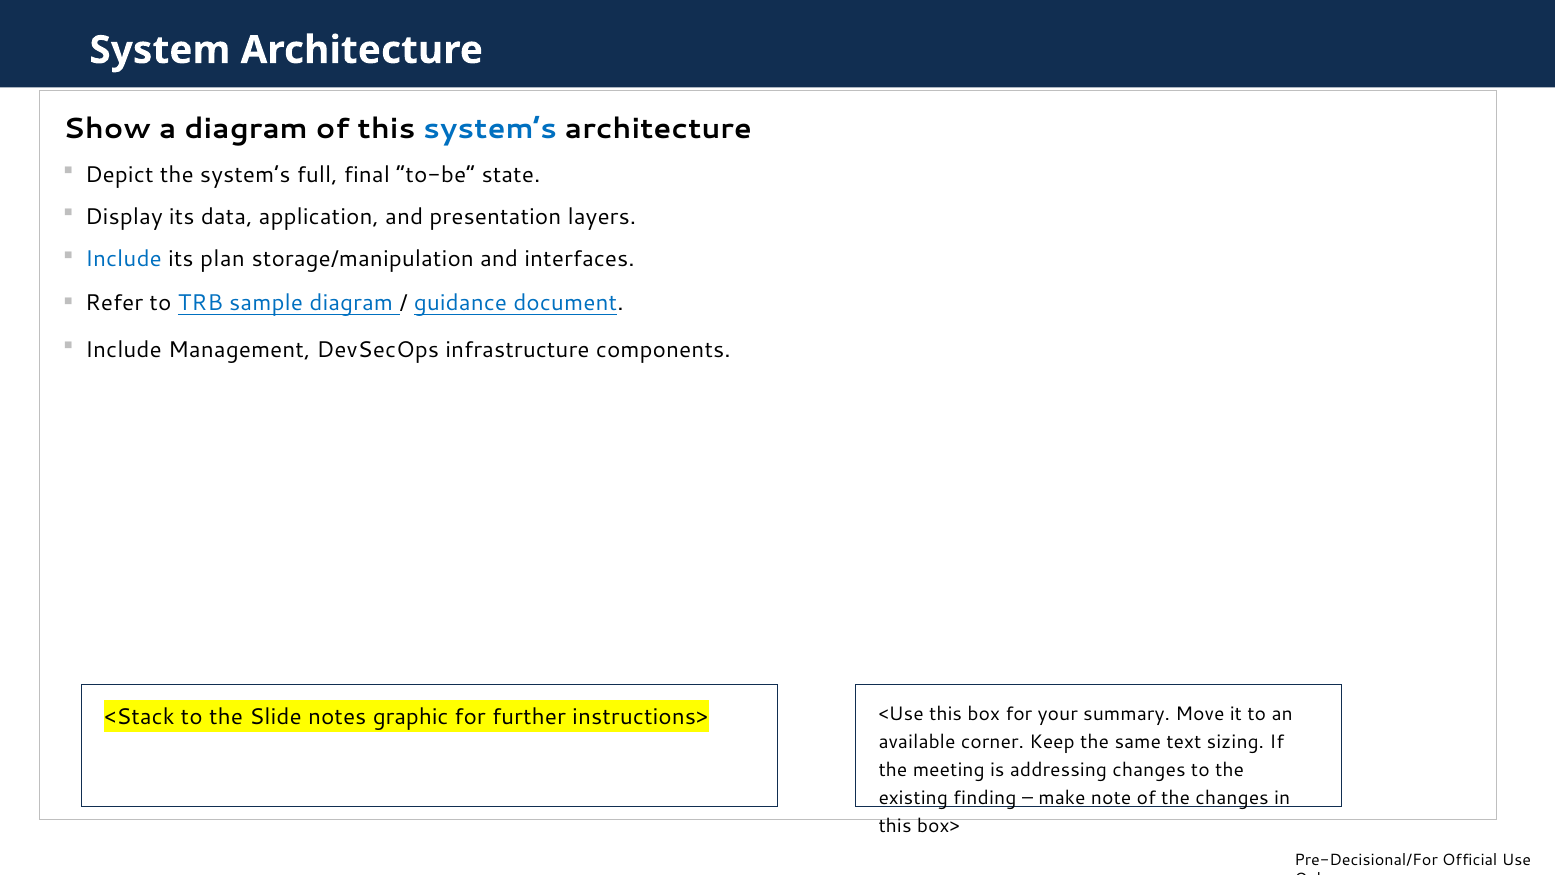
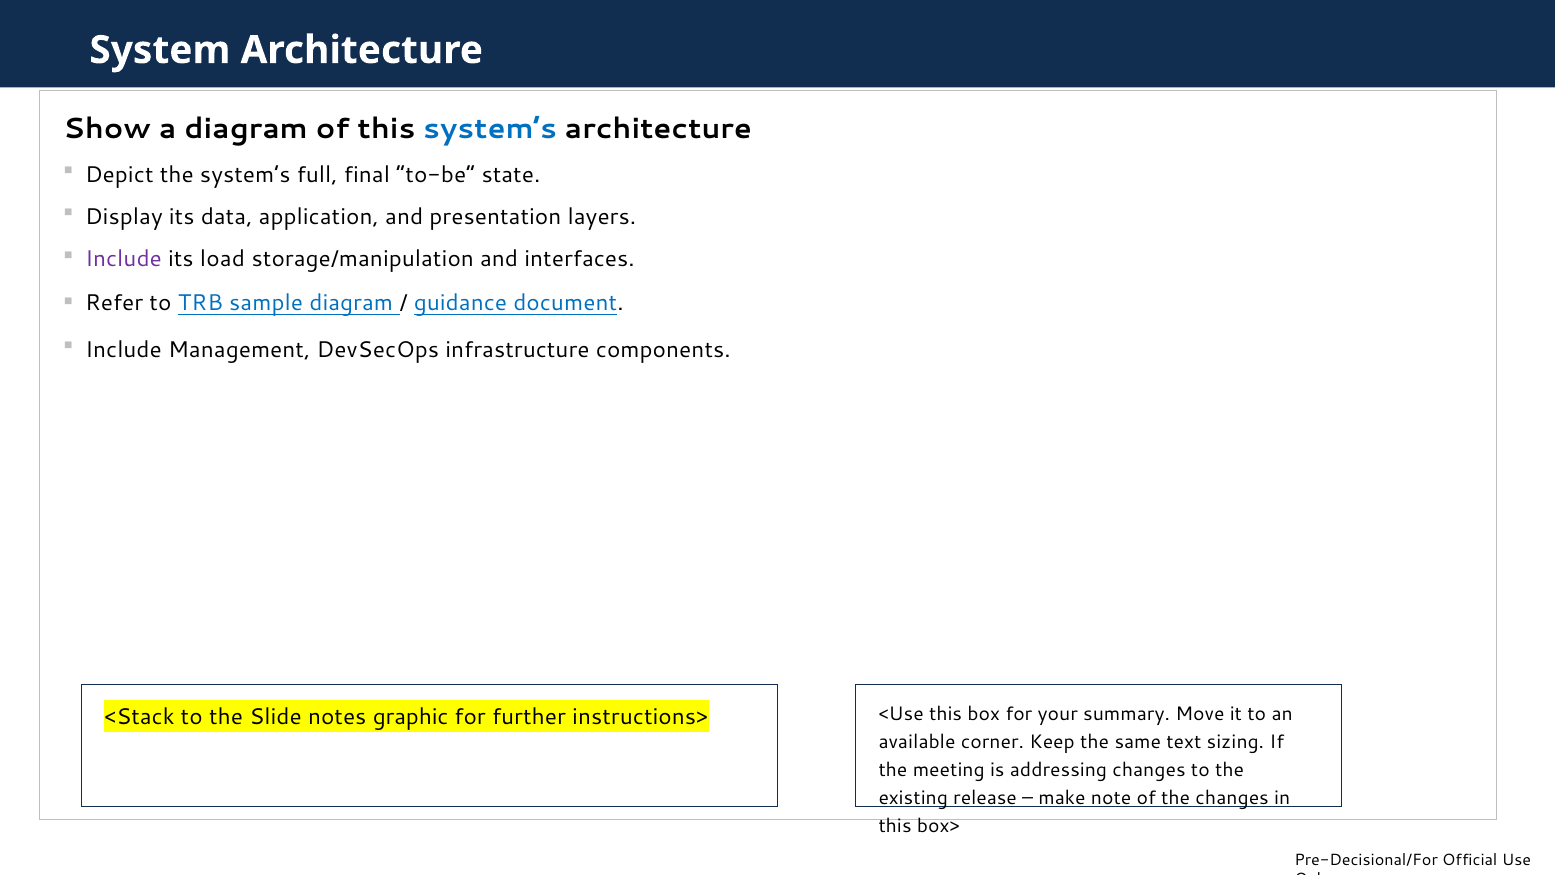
Include colour: blue -> purple (123, 259)
plan: plan -> load (223, 259)
finding: finding -> release (985, 798)
